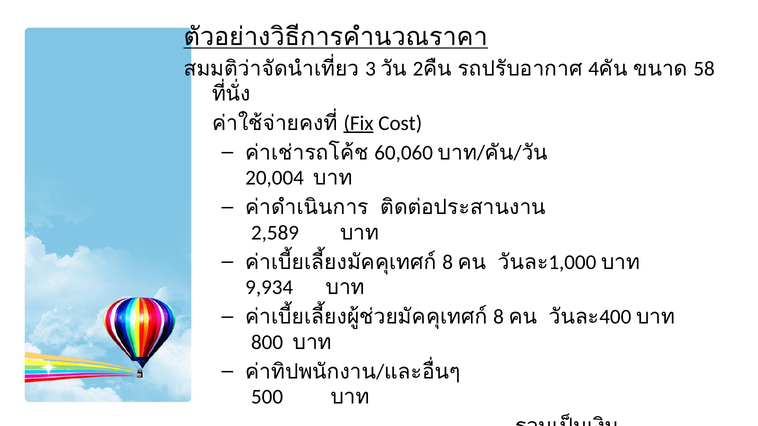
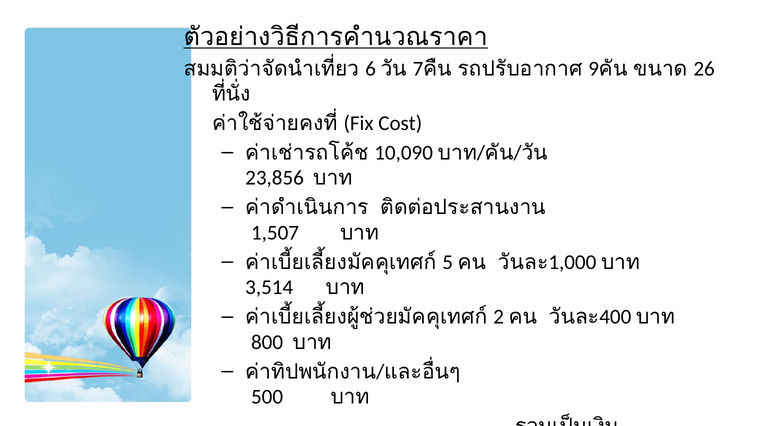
3: 3 -> 6 (370, 69)
2: 2 -> 7 (418, 69)
4: 4 -> 9 (594, 69)
58: 58 -> 26 (704, 69)
Fix underline: present -> none (359, 123)
60,060: 60,060 -> 10,090 (404, 153)
20,004: 20,004 -> 23,856 (275, 178)
2,589: 2,589 -> 1,507 (275, 233)
8: 8 -> 5 (448, 262)
9,934: 9,934 -> 3,514 (269, 288)
8: 8 -> 2 (499, 317)
